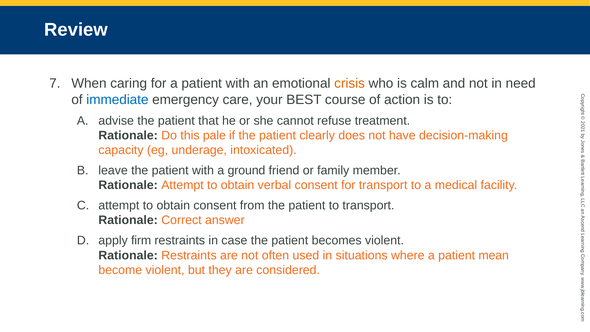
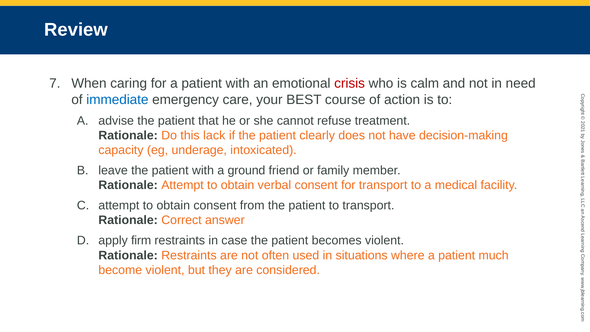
crisis colour: orange -> red (350, 83)
pale: pale -> lack (214, 135)
mean: mean -> much (494, 255)
